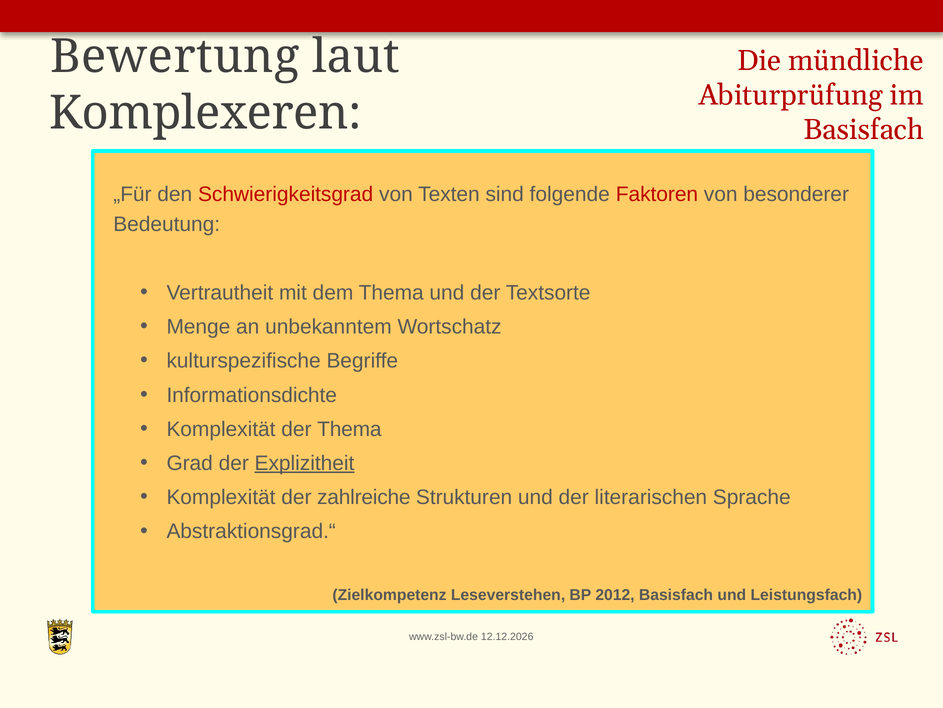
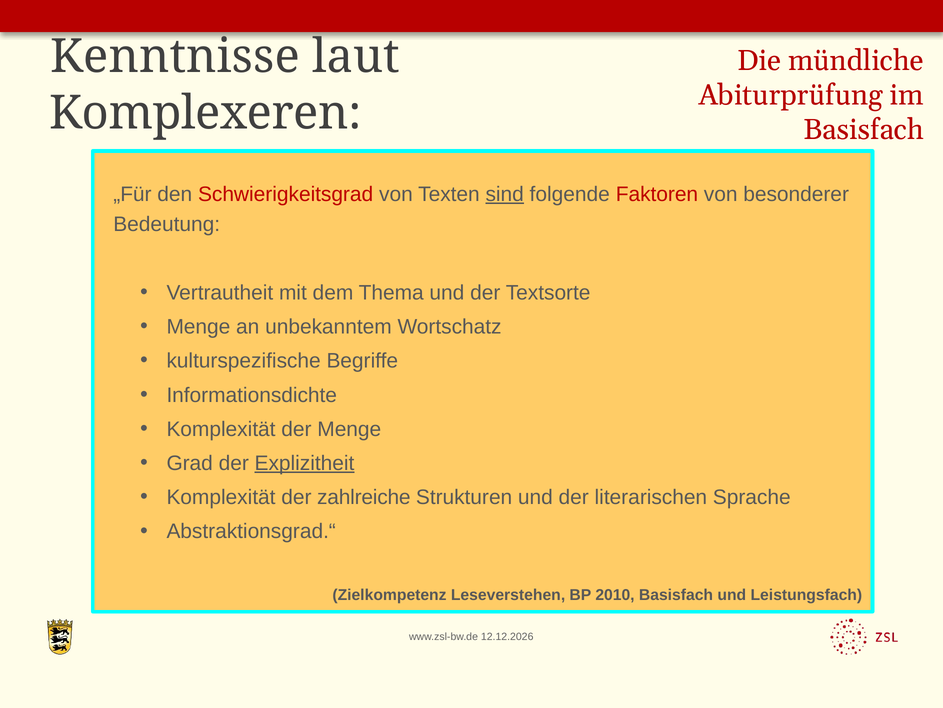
Bewertung: Bewertung -> Kenntnisse (175, 57)
sind underline: none -> present (505, 194)
der Thema: Thema -> Menge (349, 429)
2012: 2012 -> 2010 (615, 594)
